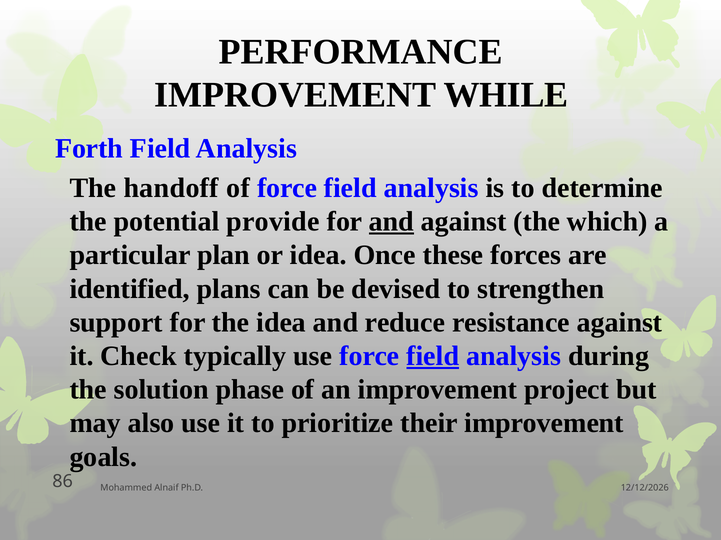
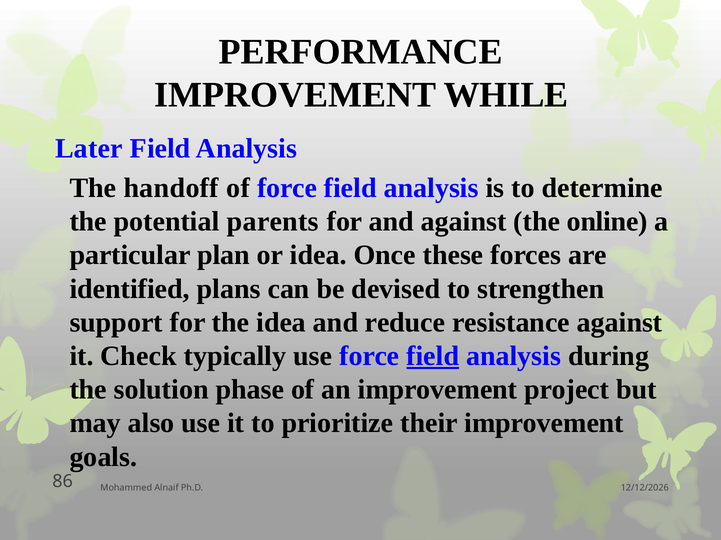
Forth: Forth -> Later (89, 148)
provide: provide -> parents (273, 222)
and underline: present -> none (391, 222)
which: which -> online (607, 222)
